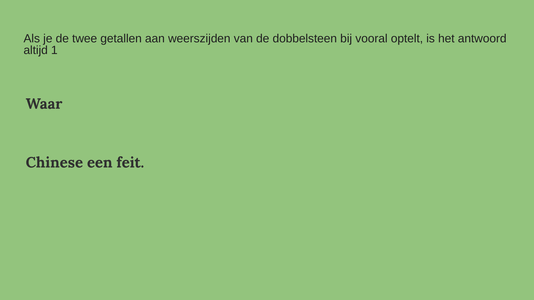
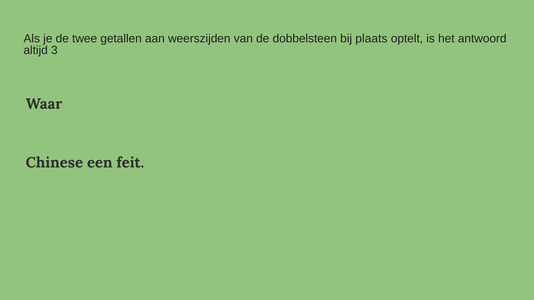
vooral: vooral -> plaats (371, 39)
1: 1 -> 3 (54, 50)
